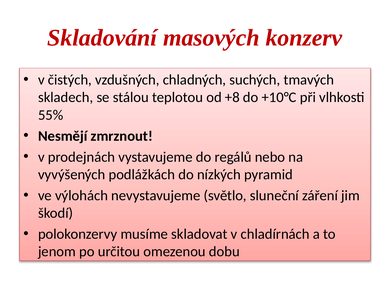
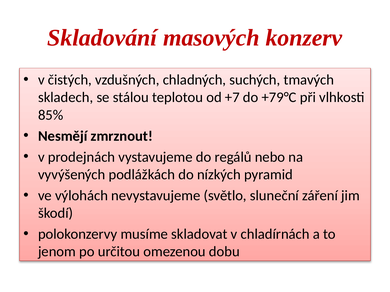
+8: +8 -> +7 (232, 98)
+10°C: +10°C -> +79°C (279, 98)
55%: 55% -> 85% (51, 115)
